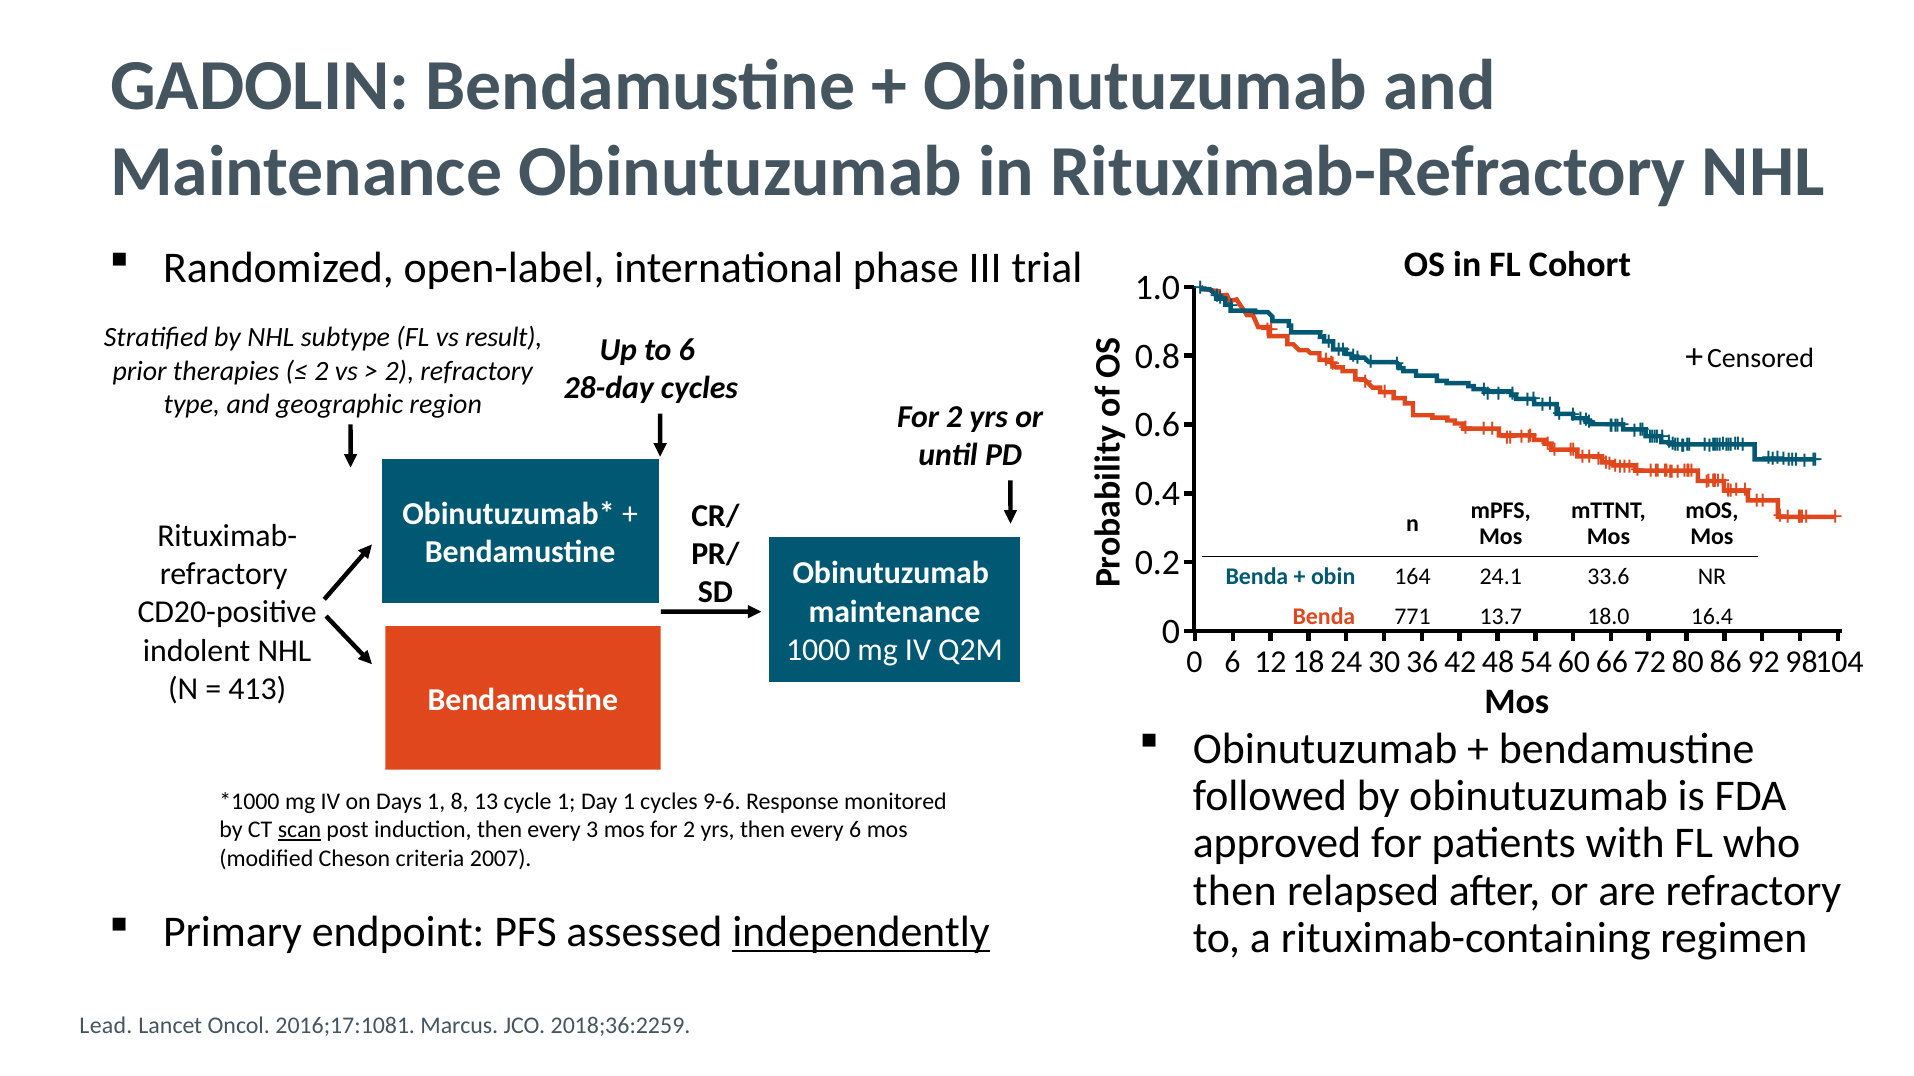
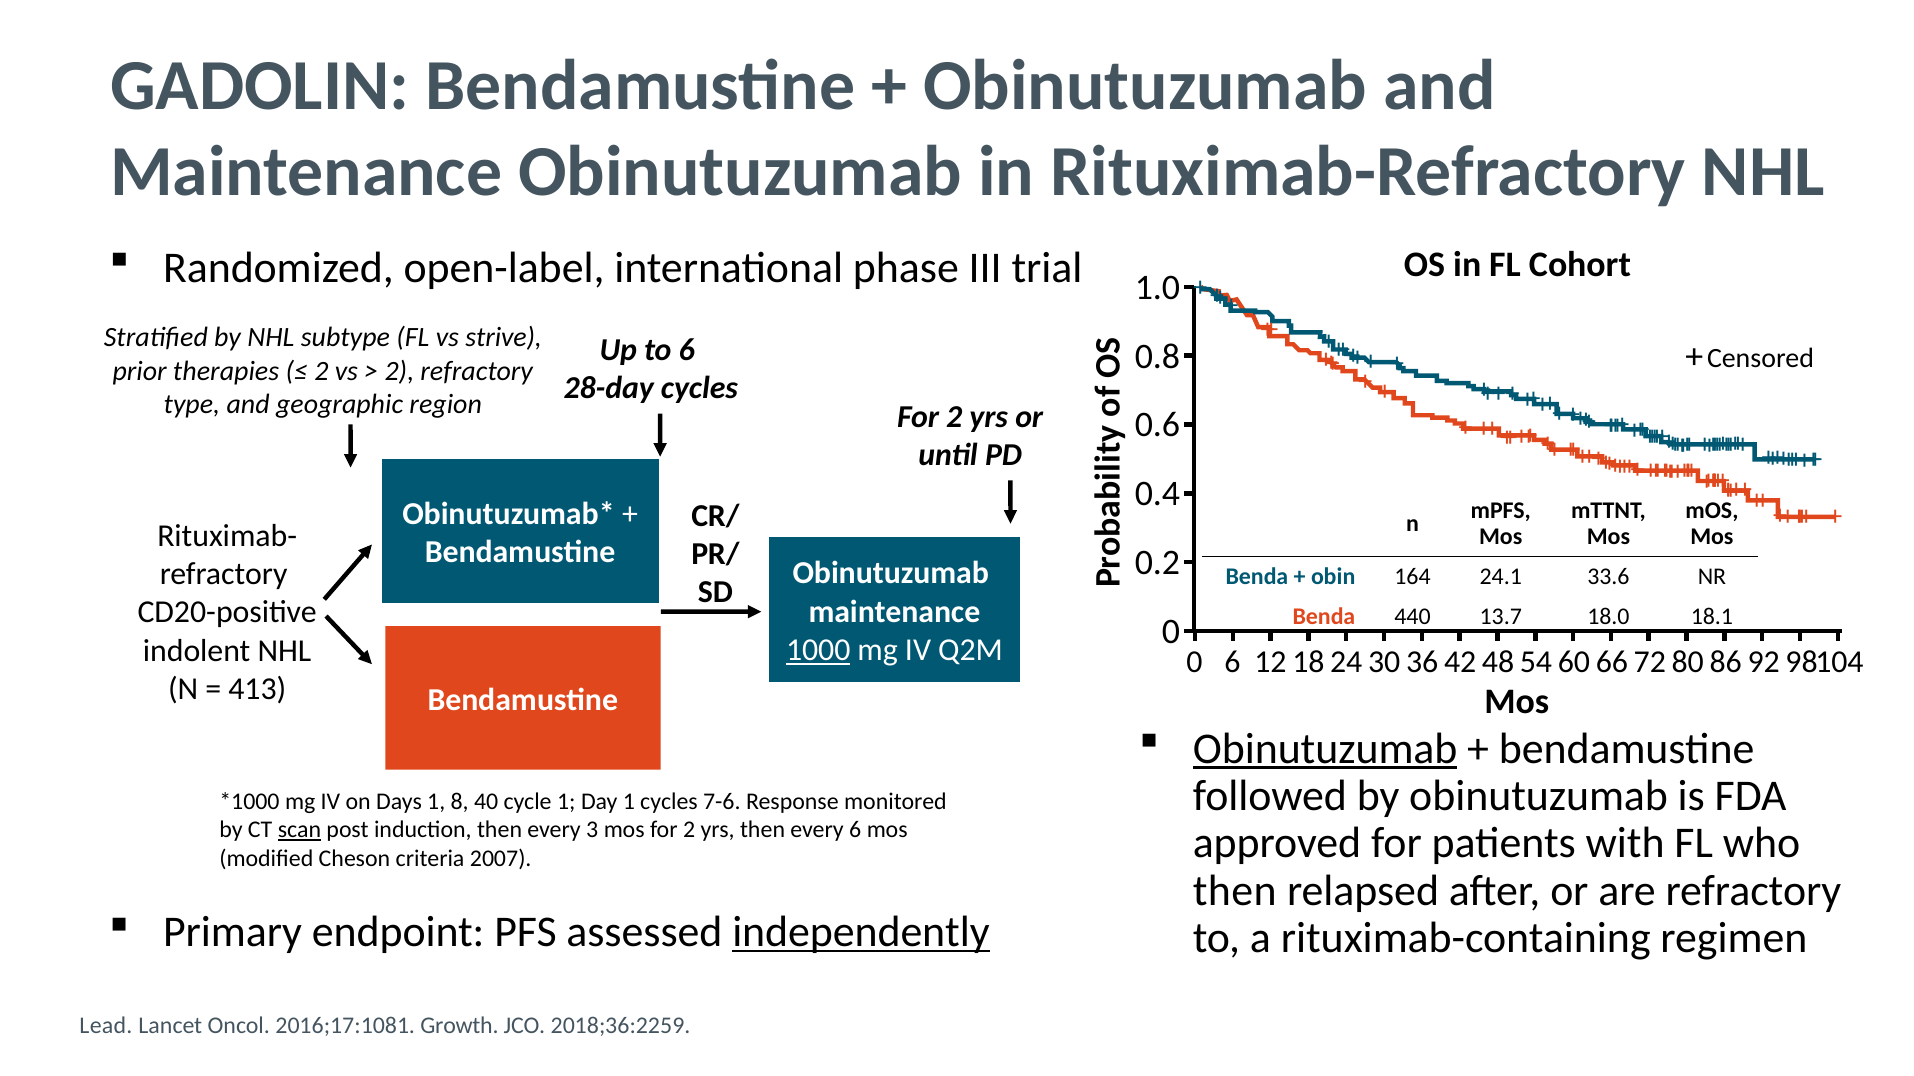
result: result -> strive (504, 338)
771: 771 -> 440 (1413, 617)
16.4: 16.4 -> 18.1 (1712, 617)
1000 underline: none -> present (818, 650)
Obinutuzumab underline: none -> present (1325, 749)
13: 13 -> 40 (486, 802)
9-6: 9-6 -> 7-6 (722, 802)
Marcus: Marcus -> Growth (459, 1026)
